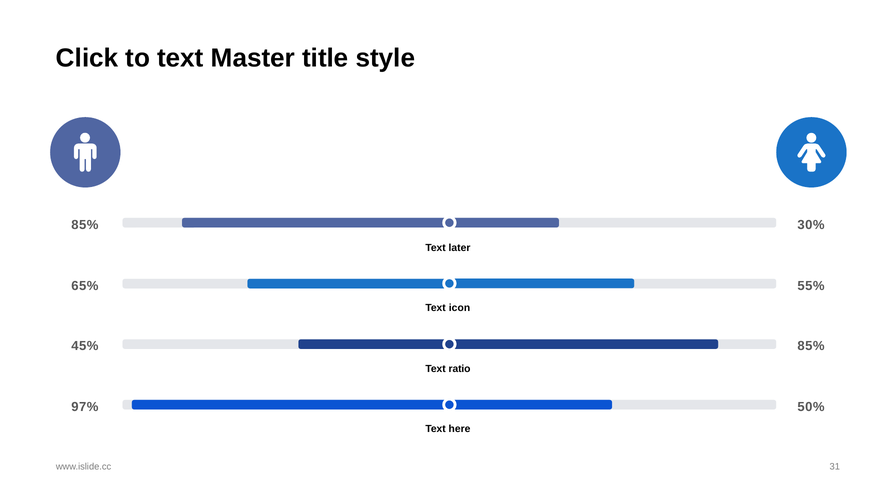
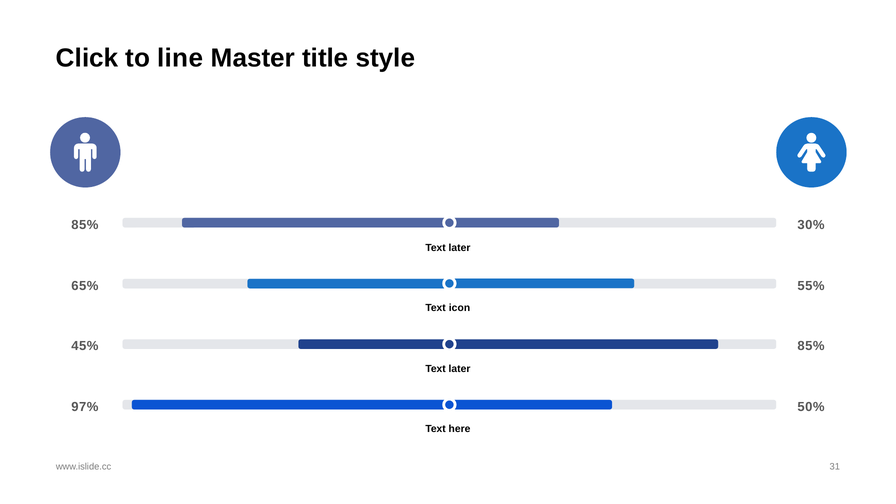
to text: text -> line (180, 58)
ratio: ratio -> later (459, 369)
